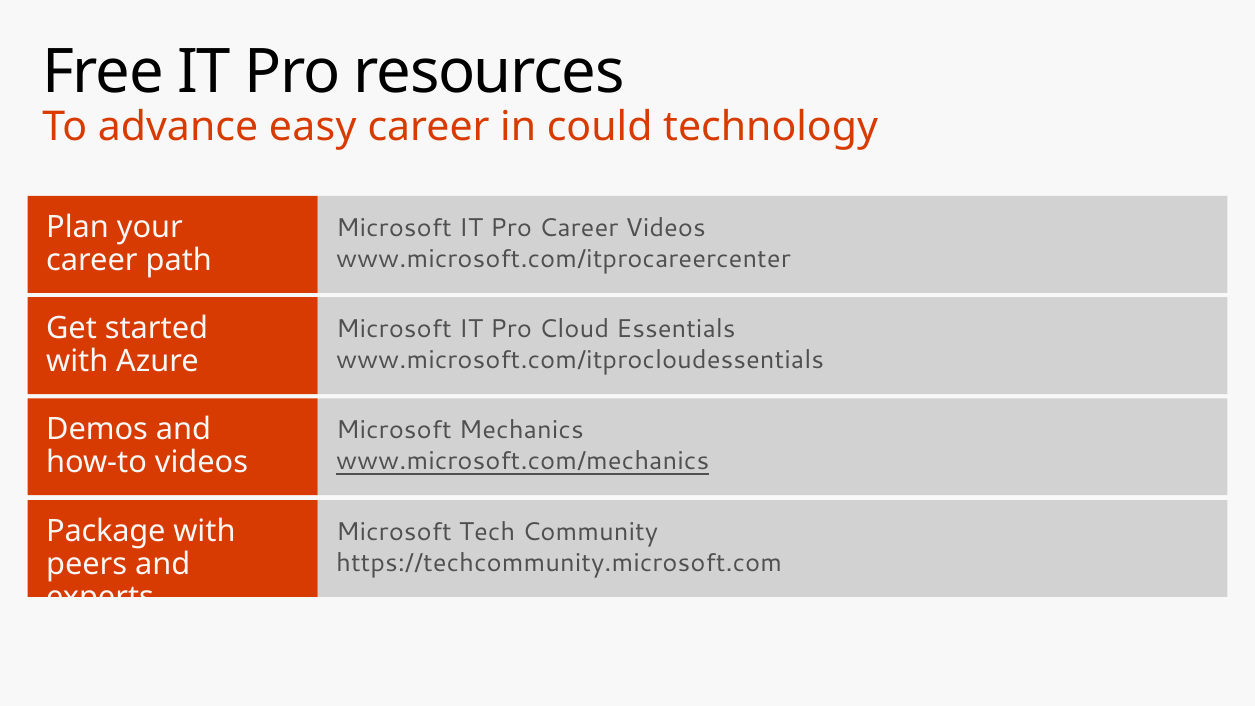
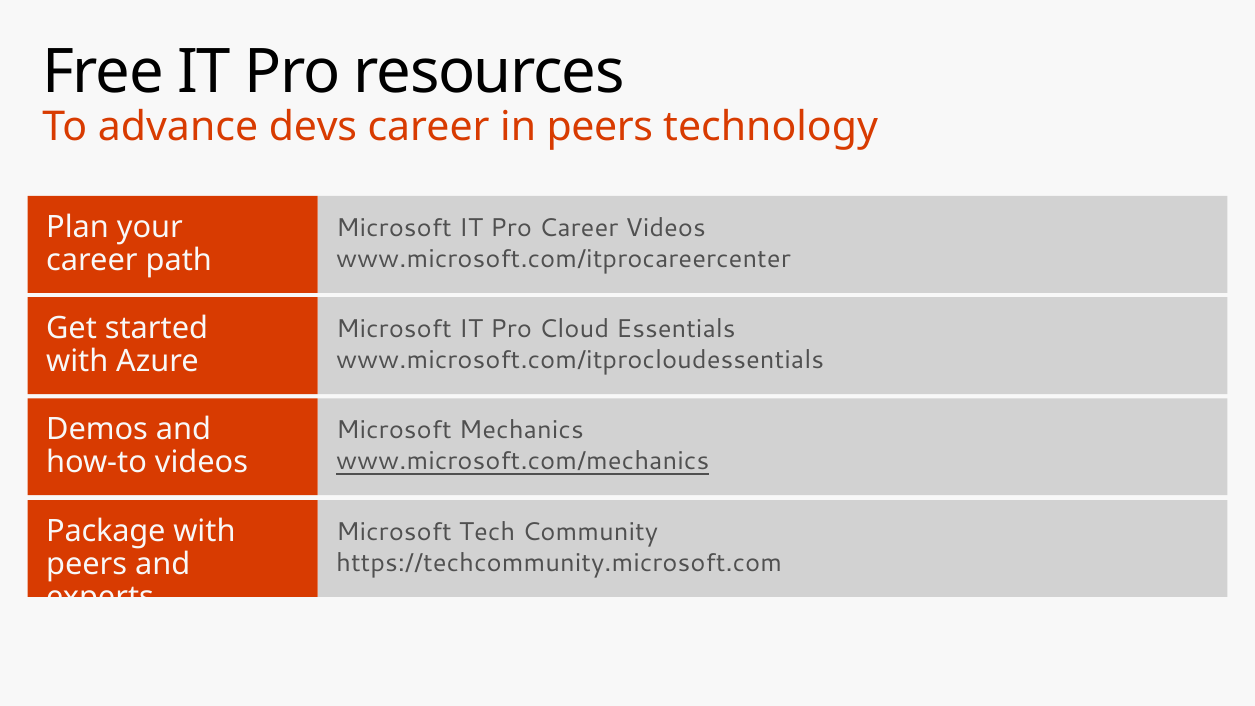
easy: easy -> devs (313, 127)
in could: could -> peers (600, 127)
